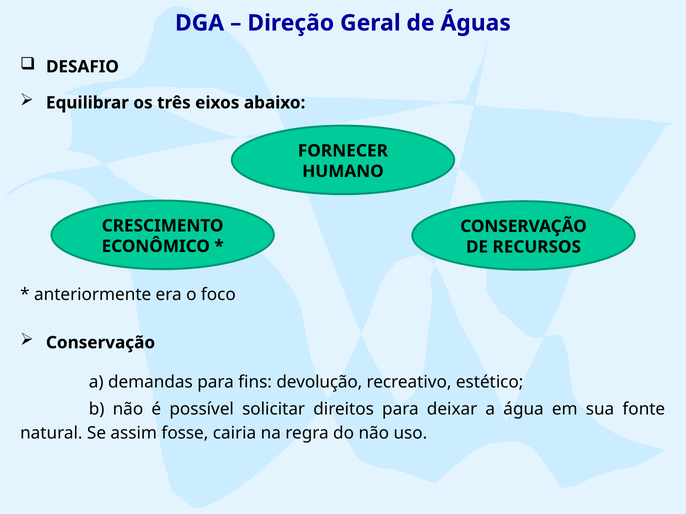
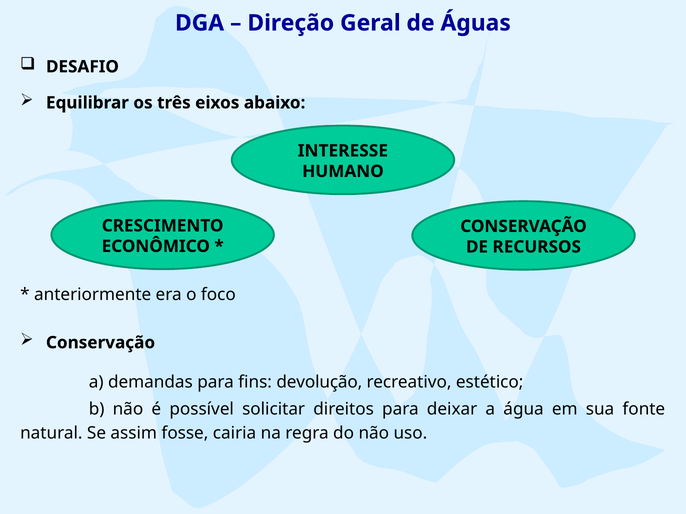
FORNECER: FORNECER -> INTERESSE (343, 151)
